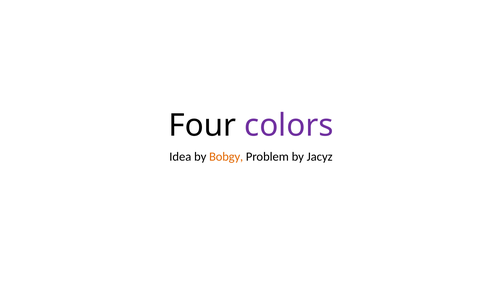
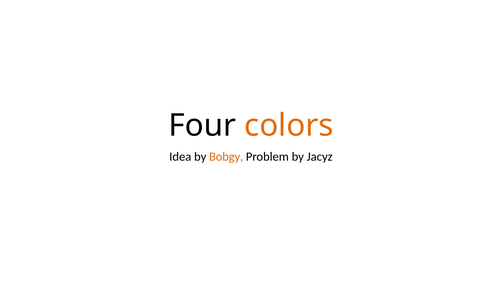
colors colour: purple -> orange (289, 125)
